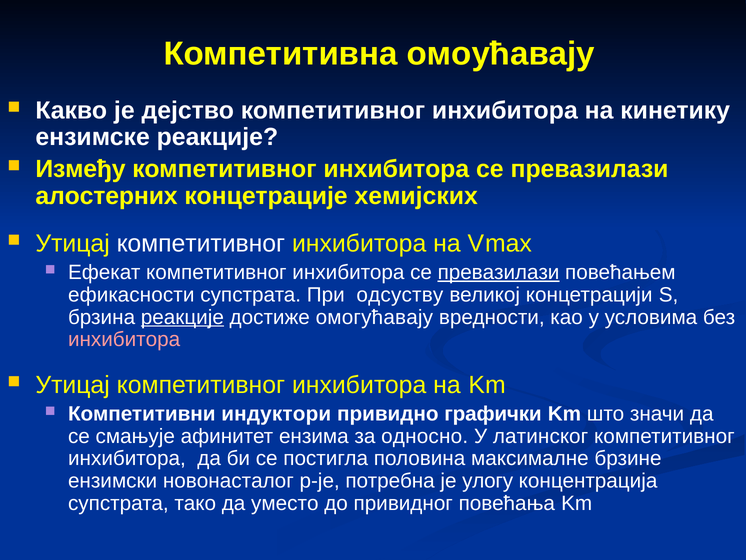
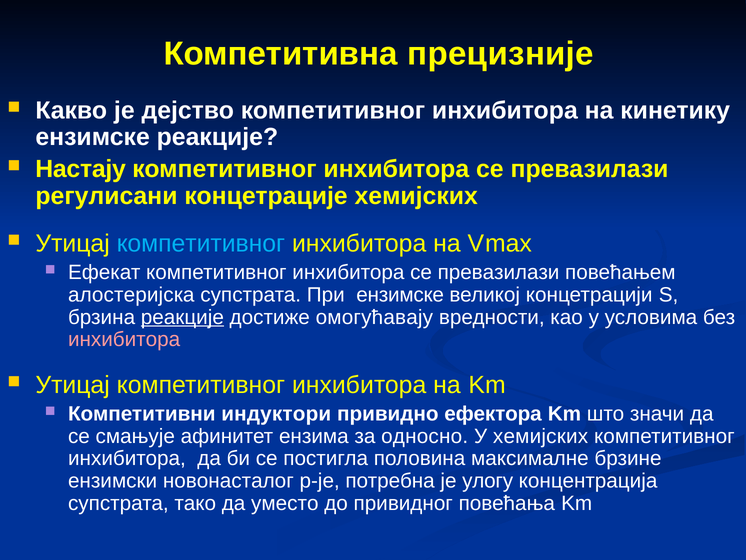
омоућавају: омоућавају -> прецизније (501, 54)
Између: Између -> Настају (81, 169)
алостерних: алостерних -> регулисани (106, 196)
компетитивног colour: white -> light blue (201, 243)
превазилази underline: present -> none (499, 272)
ефикасности: ефикасности -> алостеријска (131, 295)
При одсуству: одсуству -> ензимске (400, 295)
графички: графички -> ефектора (493, 414)
У латинског: латинског -> хемијских (541, 436)
